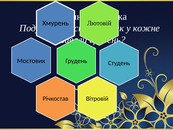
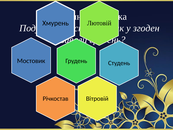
кожне: кожне -> згоден (146, 28)
